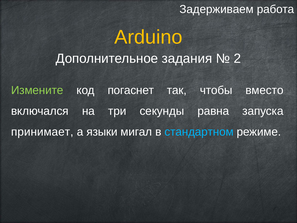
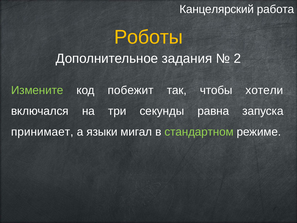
Задерживаем: Задерживаем -> Канцелярский (217, 9)
Arduino: Arduino -> Роботы (149, 37)
погаснет: погаснет -> побежит (131, 90)
вместо: вместо -> хотели (264, 90)
стандартном colour: light blue -> light green (199, 132)
